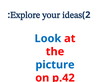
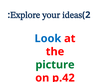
picture colour: blue -> green (55, 65)
